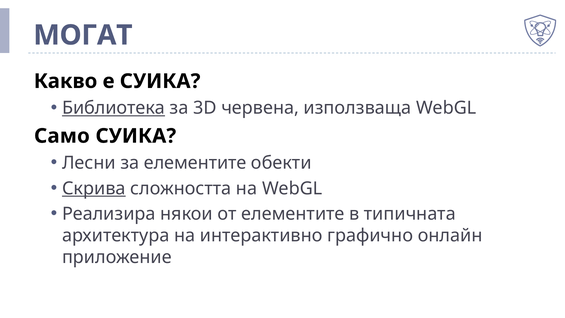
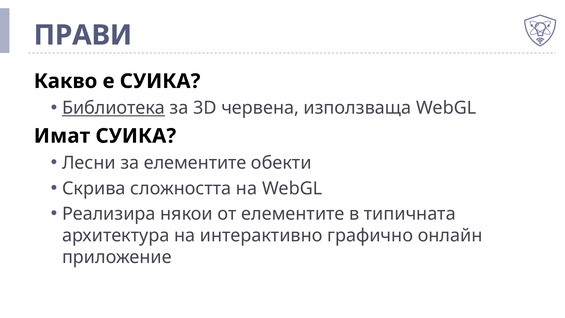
МОГАТ: МОГАТ -> ПРАВИ (83, 35)
Само: Само -> Имат (62, 136)
Скрива underline: present -> none (94, 188)
